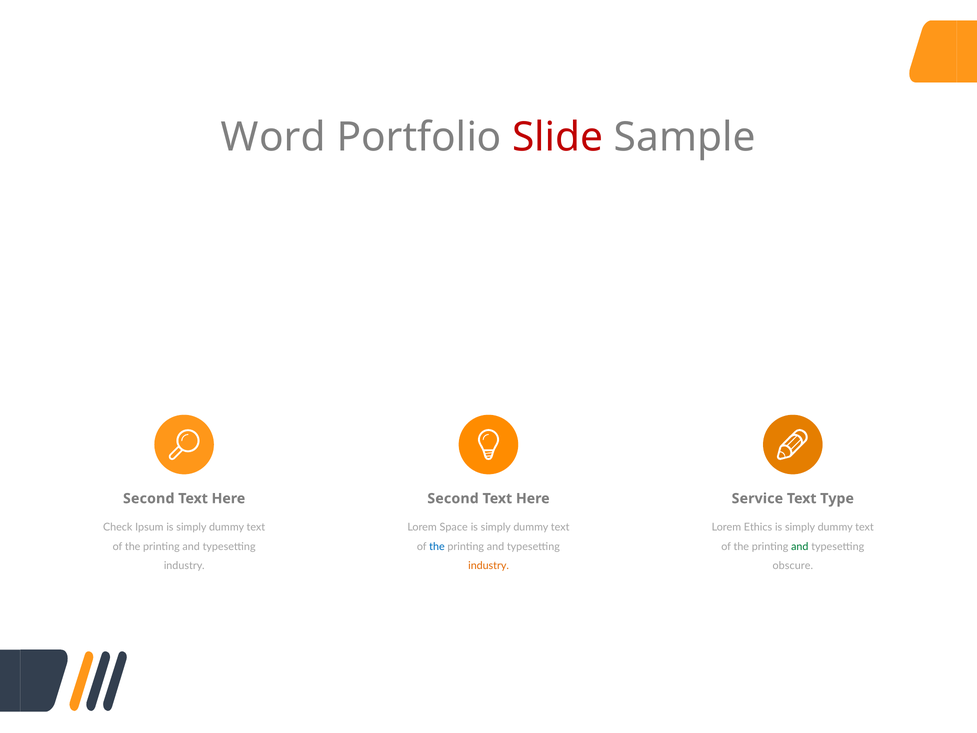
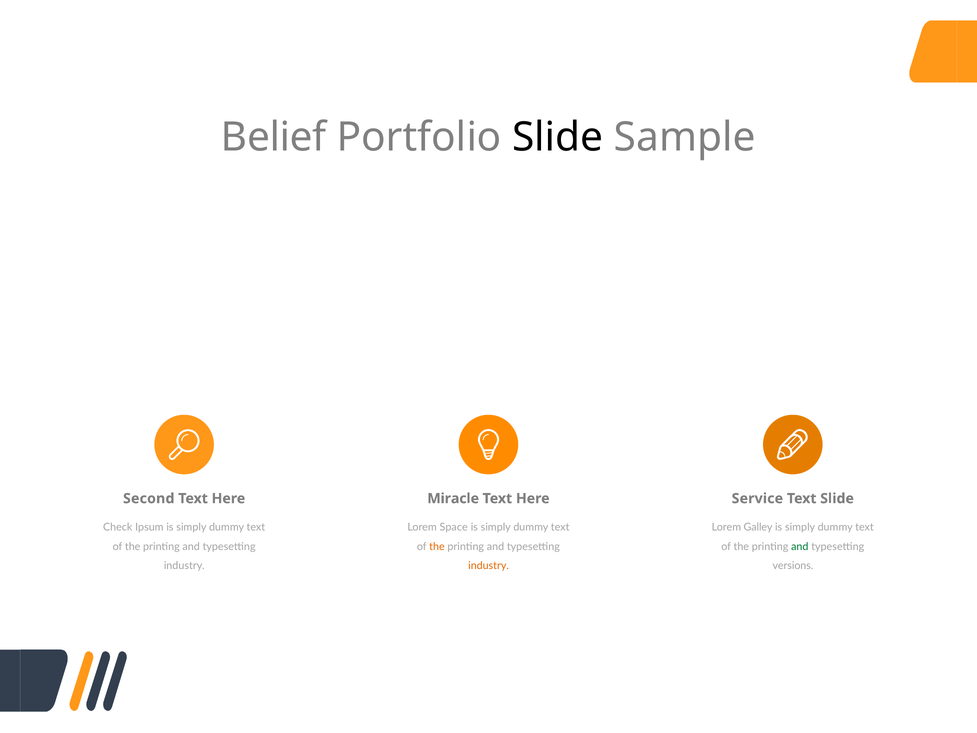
Word: Word -> Belief (274, 137)
Slide colour: red -> black (558, 137)
Here Second: Second -> Miracle (453, 498)
Text Type: Type -> Slide (837, 498)
Ethics: Ethics -> Galley (758, 527)
the colour: blue -> orange (437, 546)
obscure: obscure -> versions (793, 566)
